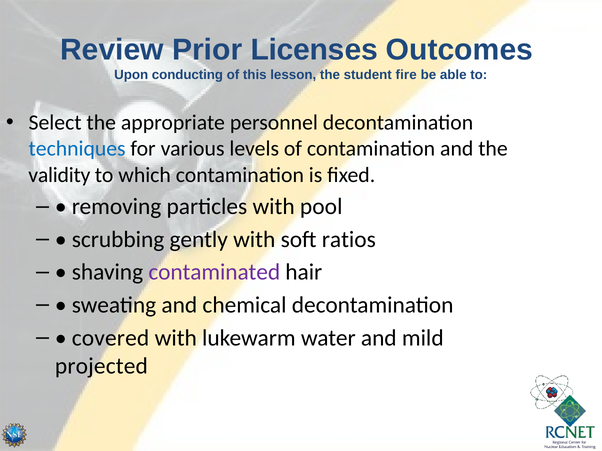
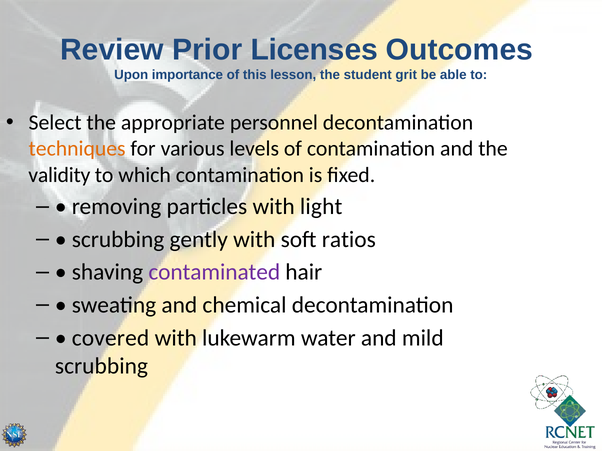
conducting: conducting -> importance (187, 75)
fire: fire -> grit (406, 75)
techniques colour: blue -> orange (77, 149)
pool: pool -> light (321, 207)
projected: projected -> scrubbing (101, 366)
